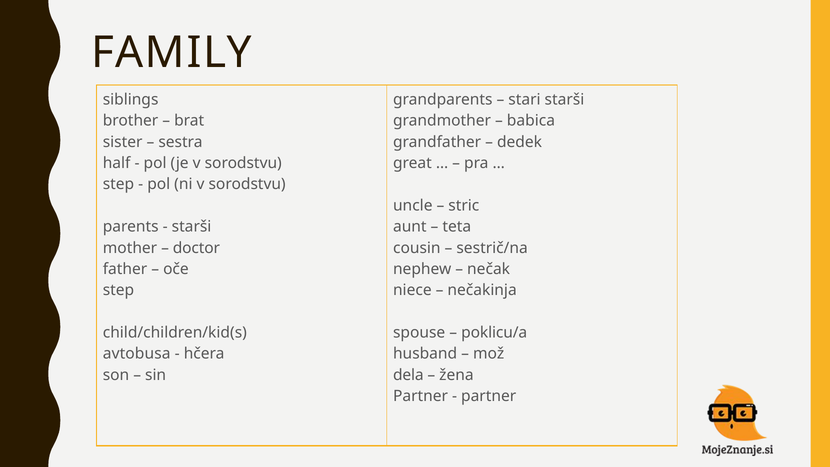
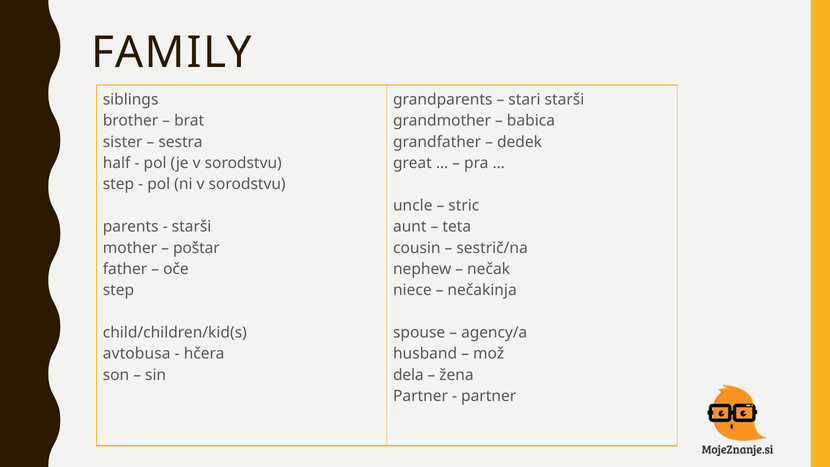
doctor: doctor -> poštar (196, 248)
poklicu/a: poklicu/a -> agency/a (494, 333)
